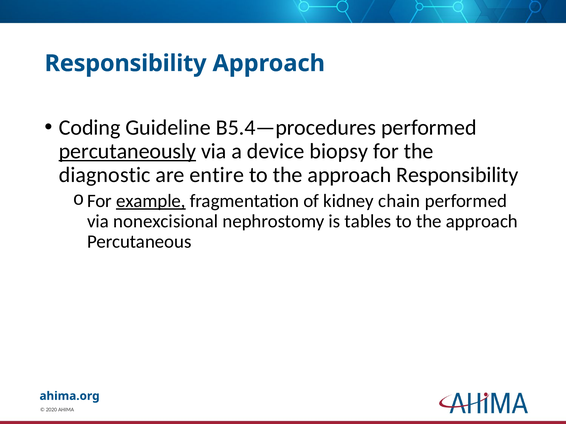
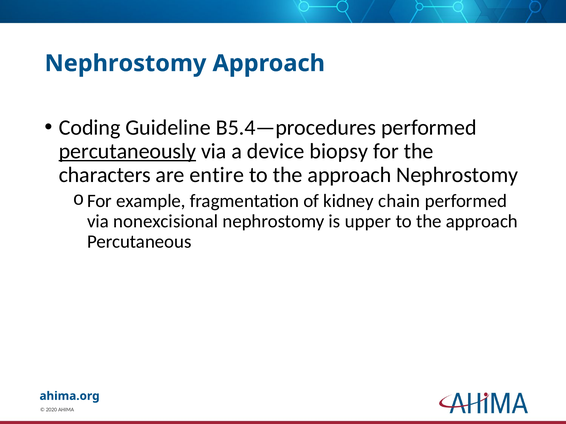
Responsibility: Responsibility -> Nephrostomy (125, 63)
diagnostic: diagnostic -> characters (105, 175)
approach Responsibility: Responsibility -> Nephrostomy (457, 175)
example underline: present -> none (151, 201)
tables: tables -> upper (368, 222)
